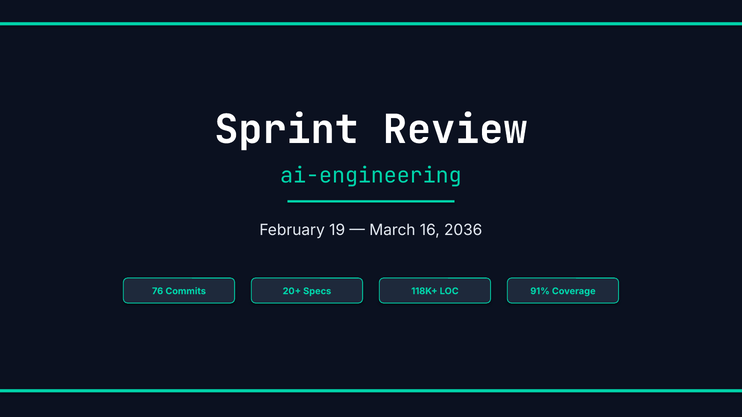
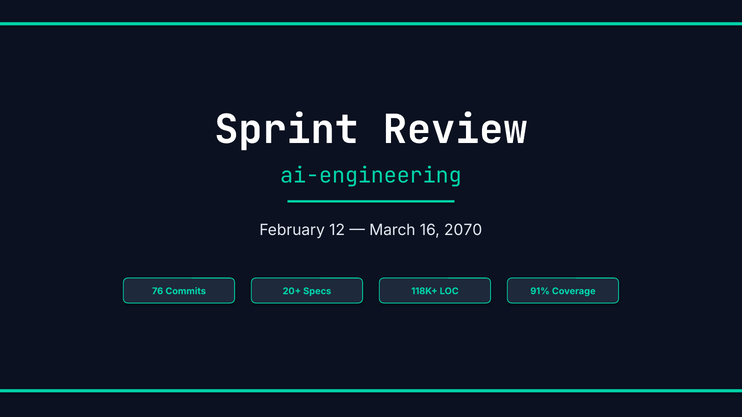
19: 19 -> 12 (337, 230)
2036: 2036 -> 2070 (463, 230)
